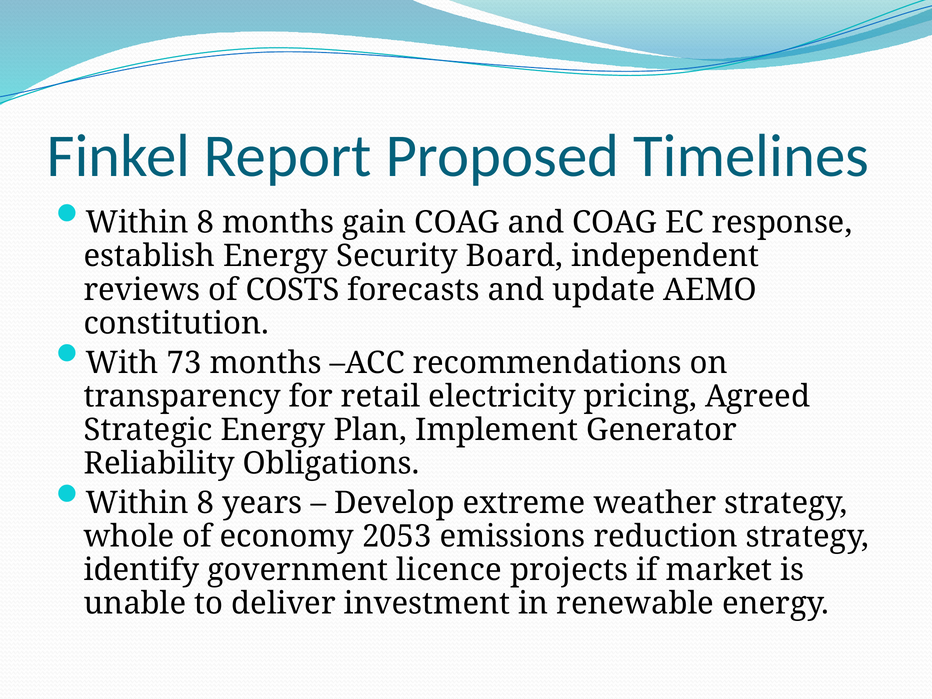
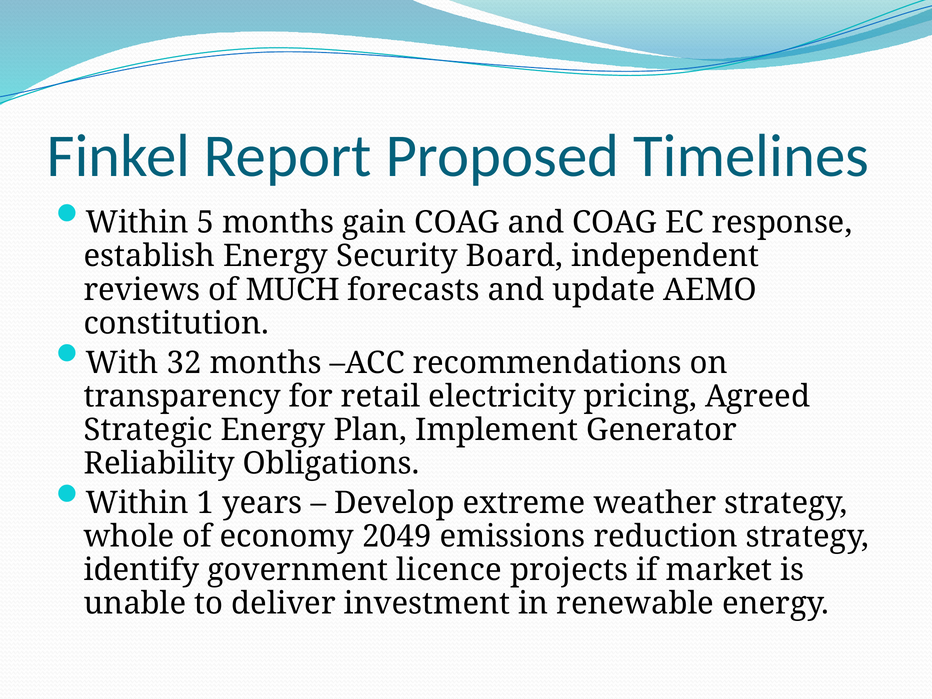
8: 8 -> 5 (205, 223)
COSTS: COSTS -> MUCH (293, 290)
73: 73 -> 32 (184, 363)
8: 8 -> 1 (205, 503)
2053: 2053 -> 2049 (397, 537)
